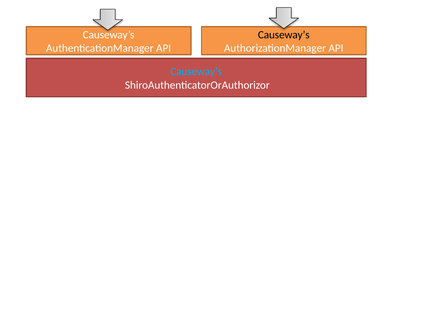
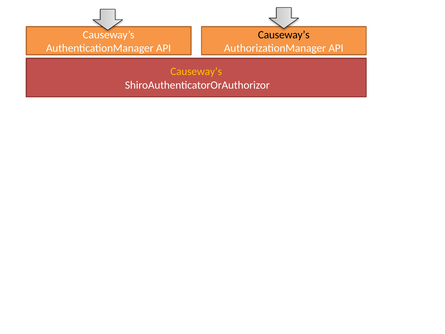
Causeway’s colour: light blue -> yellow (196, 72)
